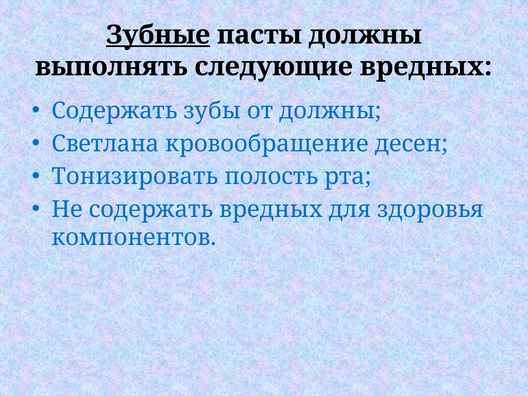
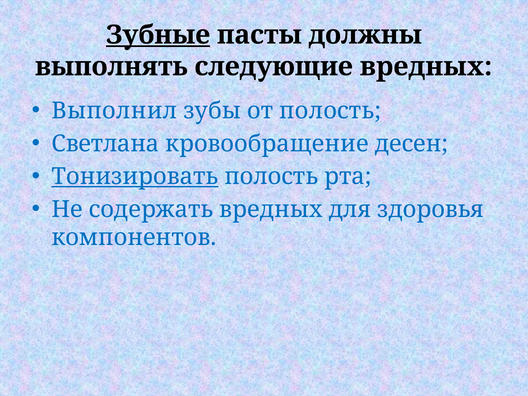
Содержать: Содержать -> Выполнил (114, 111)
от должны: должны -> полость (330, 111)
Тонизировать underline: none -> present (135, 176)
